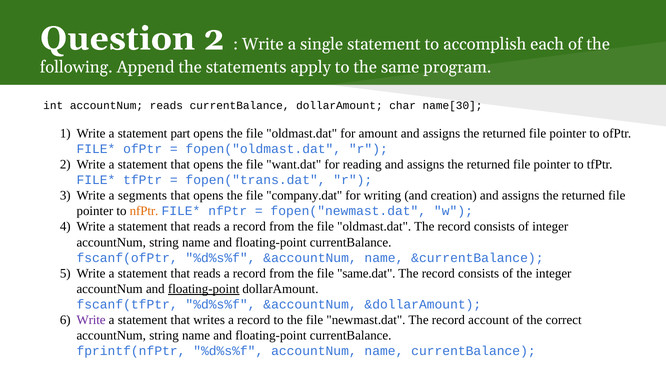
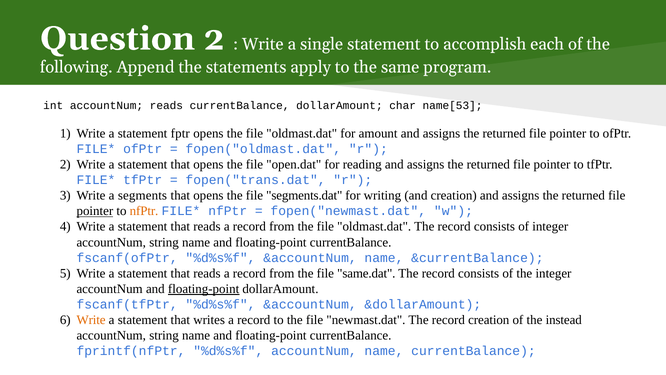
name[30: name[30 -> name[53 (453, 105)
part: part -> fptr (180, 133)
want.dat: want.dat -> open.dat (294, 164)
company.dat: company.dat -> segments.dat (304, 195)
pointer underline: none -> present (95, 211)
Write colour: purple -> orange (91, 320)
record account: account -> creation (489, 320)
correct: correct -> instead (564, 320)
